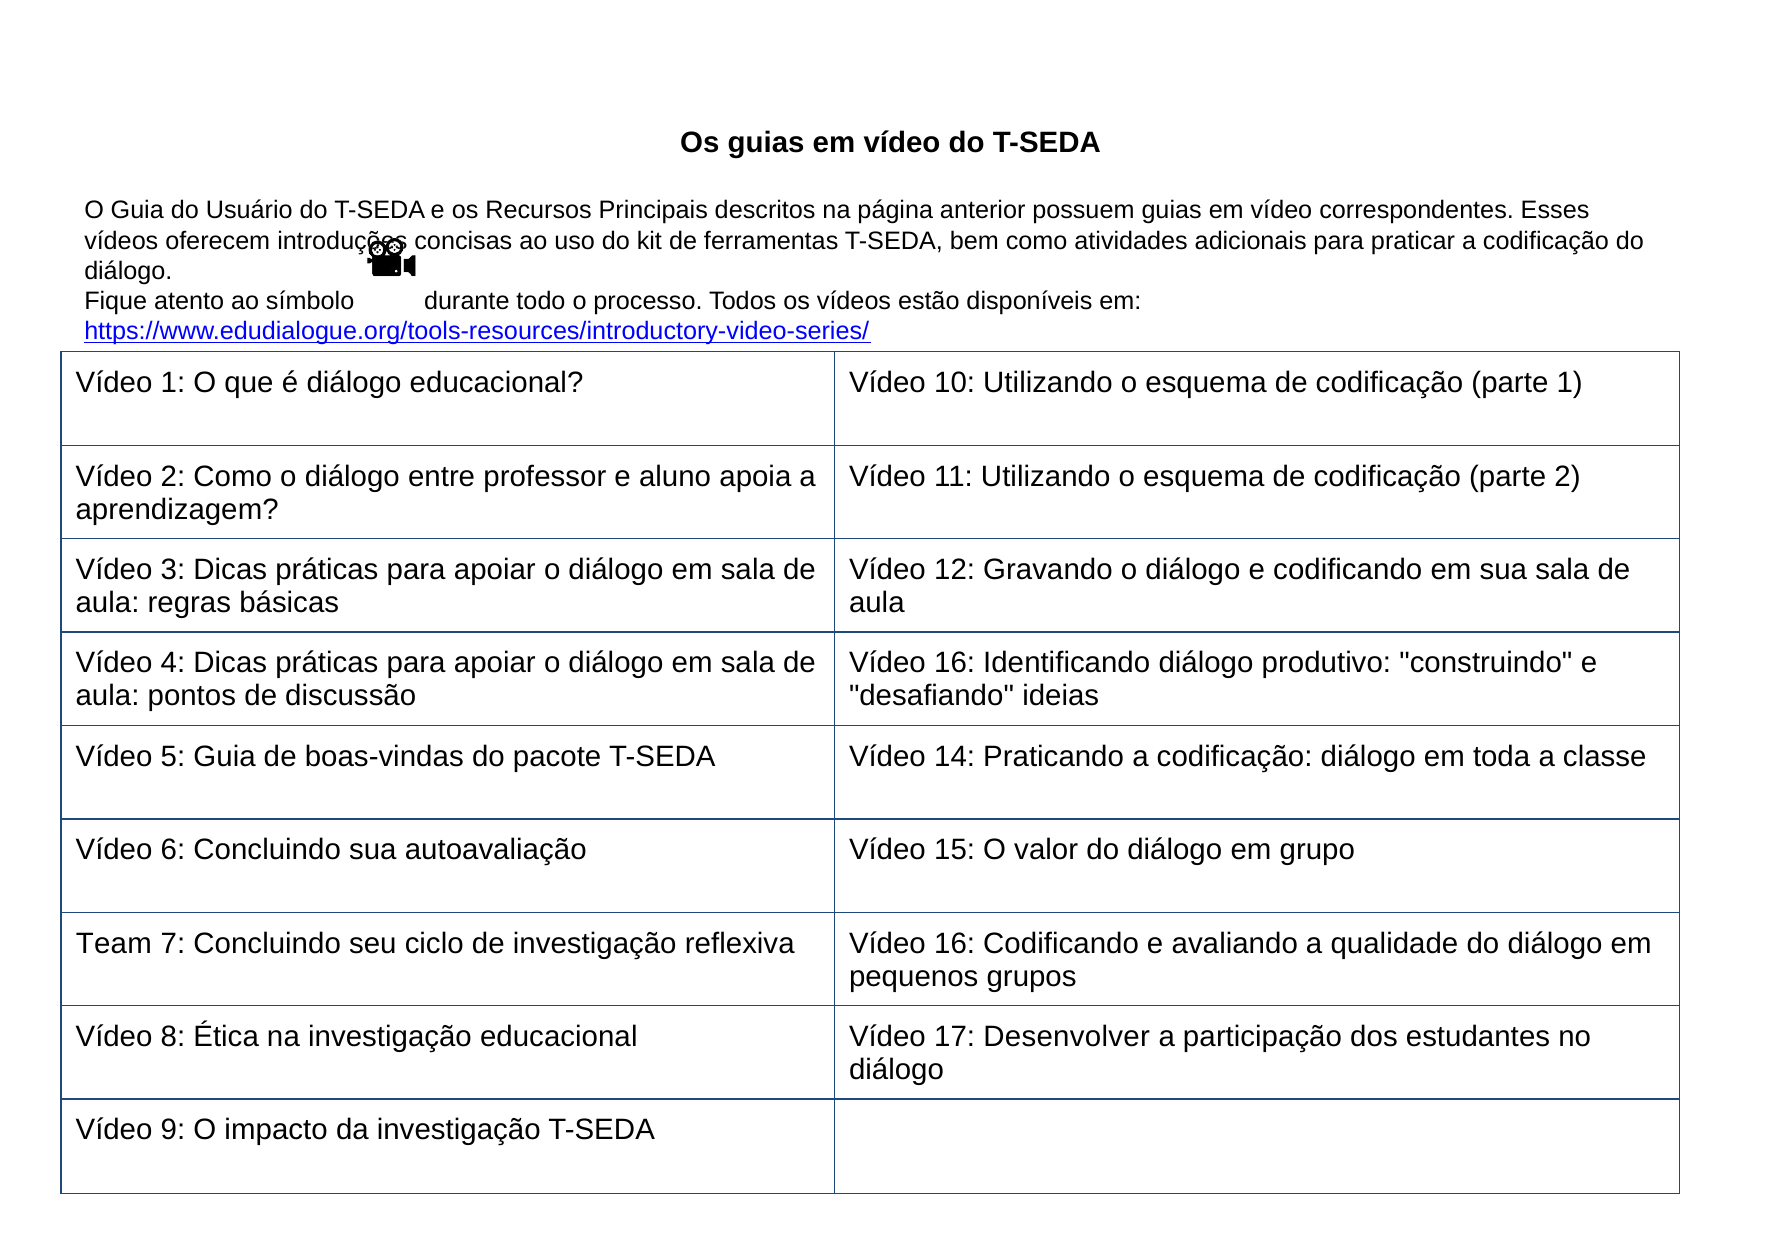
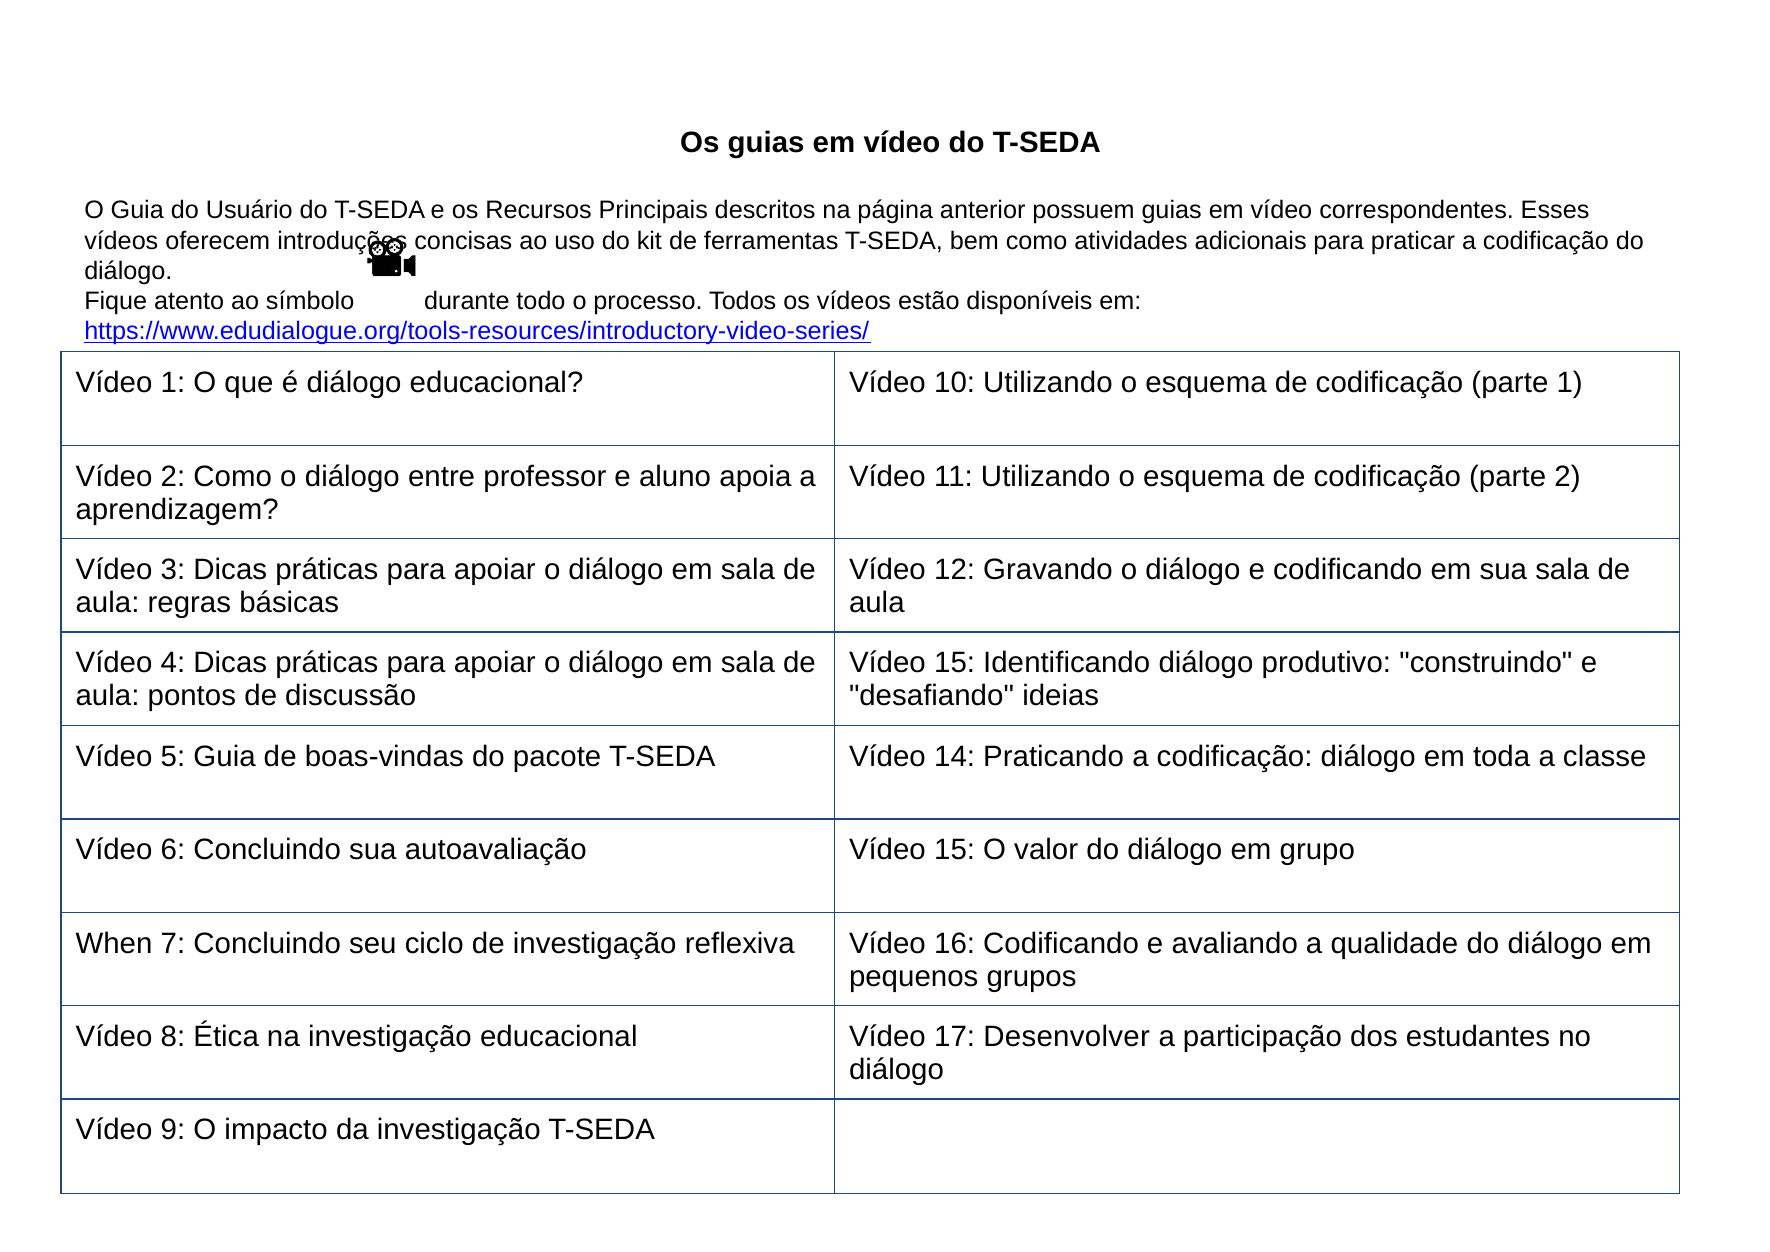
16: 16 -> 15 (955, 663)
Team: Team -> When (114, 943)
